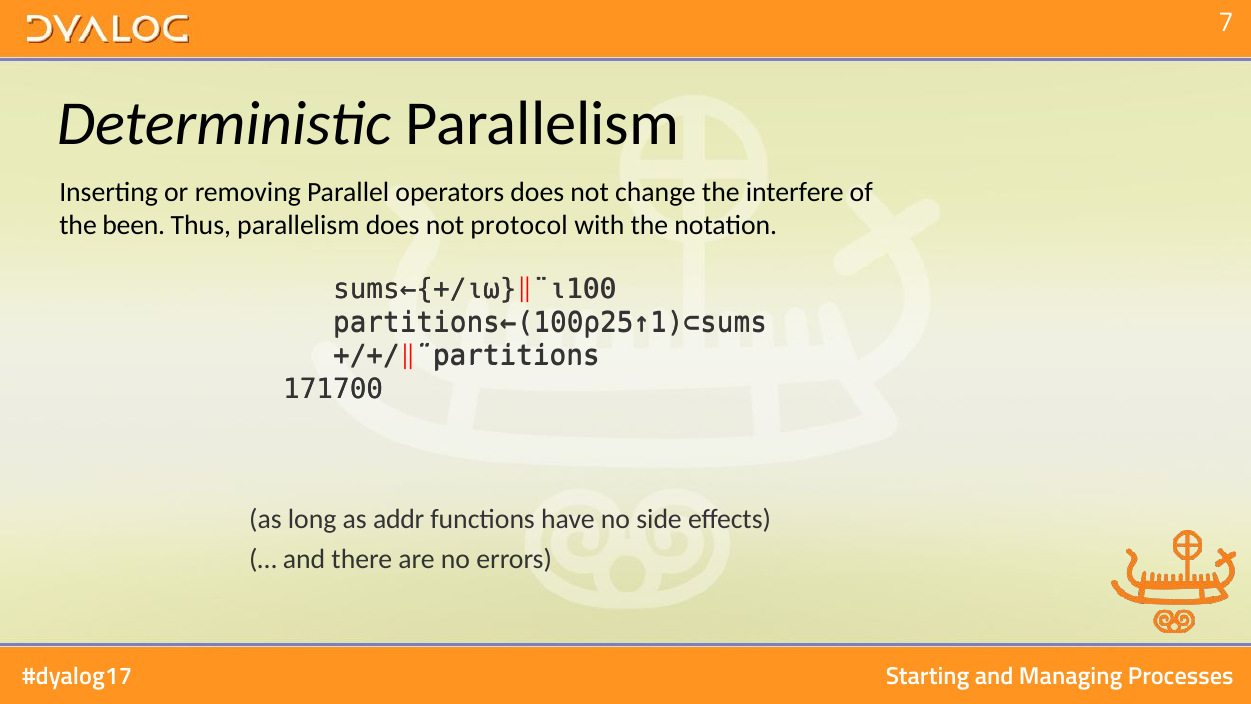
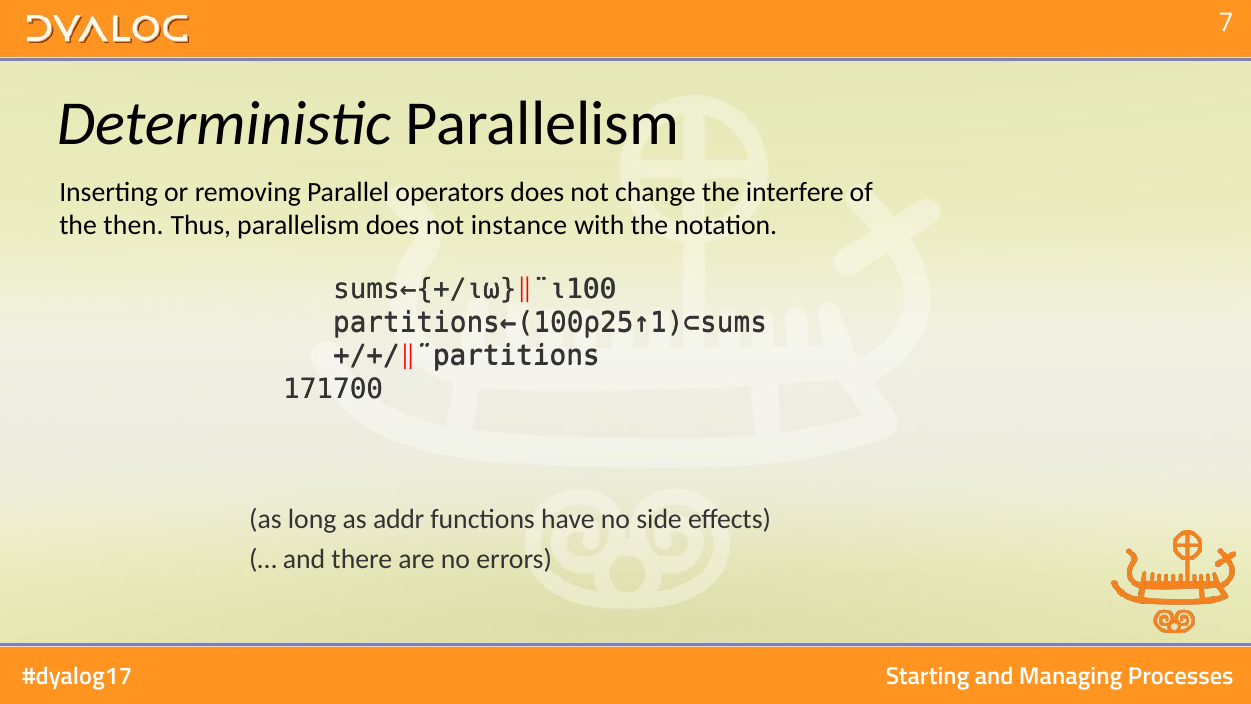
been: been -> then (133, 226)
protocol: protocol -> instance (519, 226)
